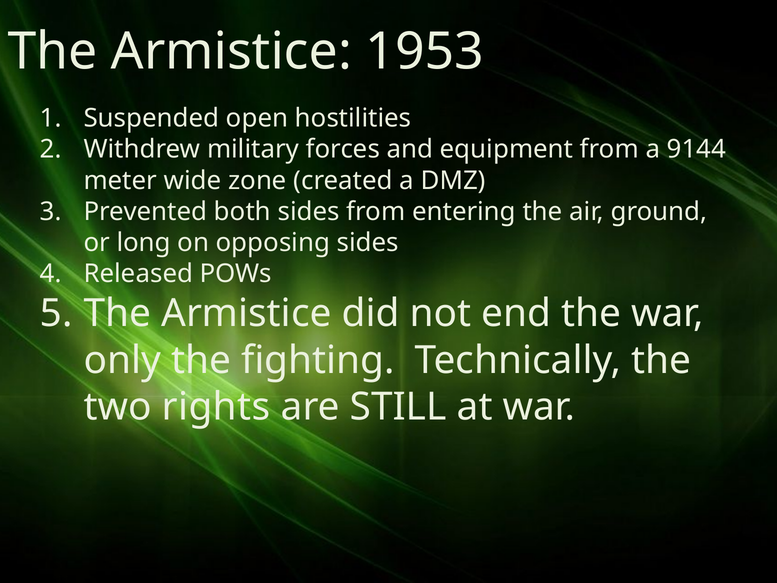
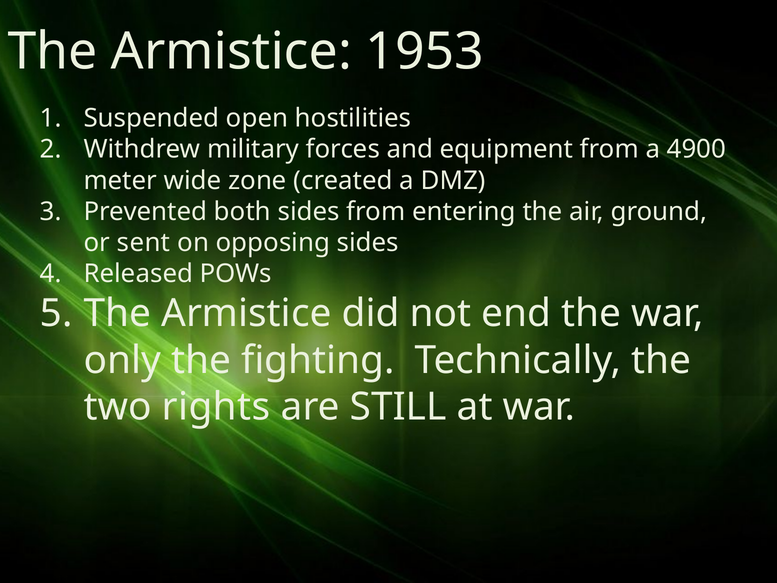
9144: 9144 -> 4900 (696, 149)
long: long -> sent (144, 243)
